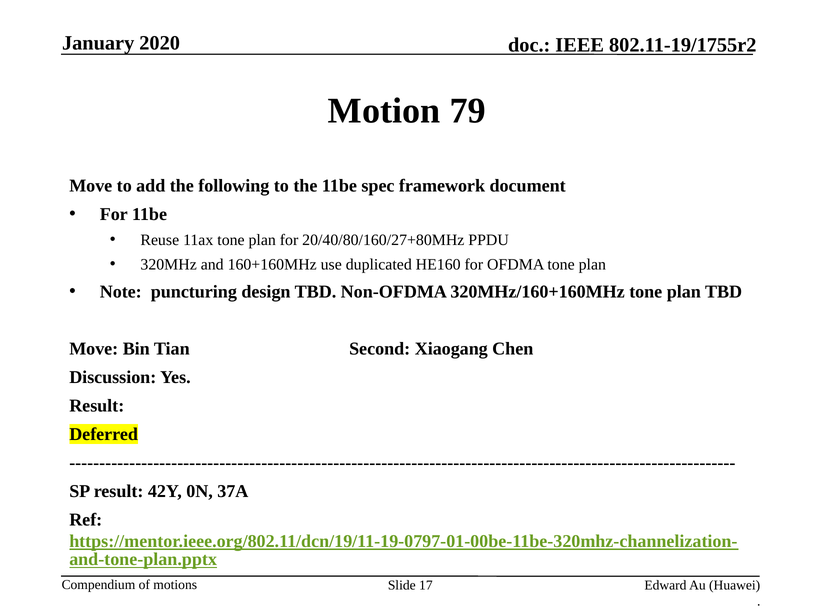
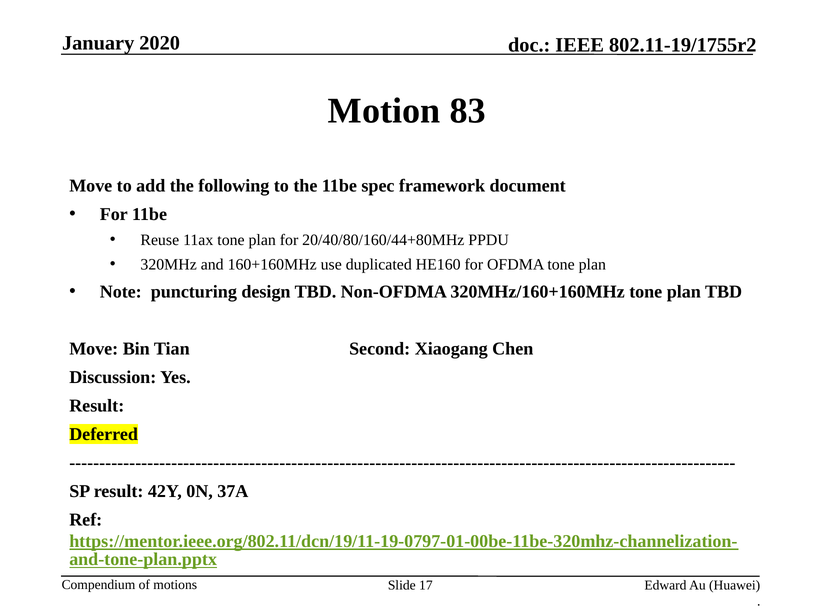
79: 79 -> 83 (468, 111)
20/40/80/160/27+80MHz: 20/40/80/160/27+80MHz -> 20/40/80/160/44+80MHz (383, 240)
